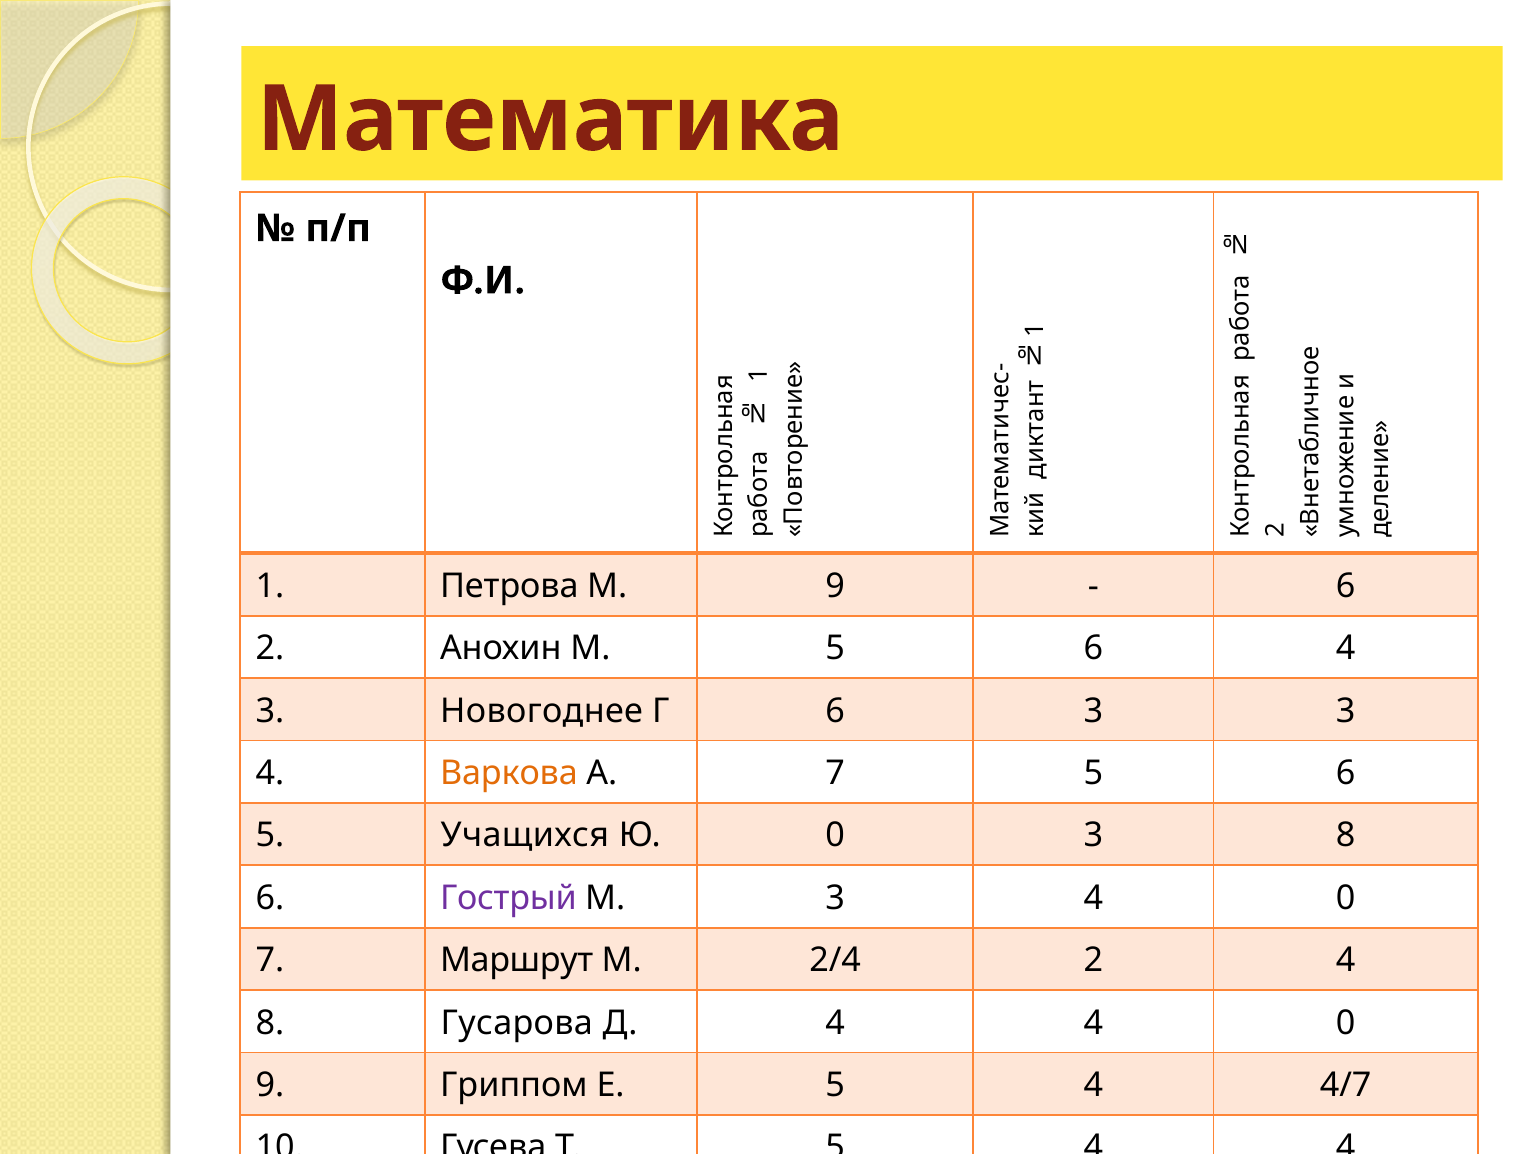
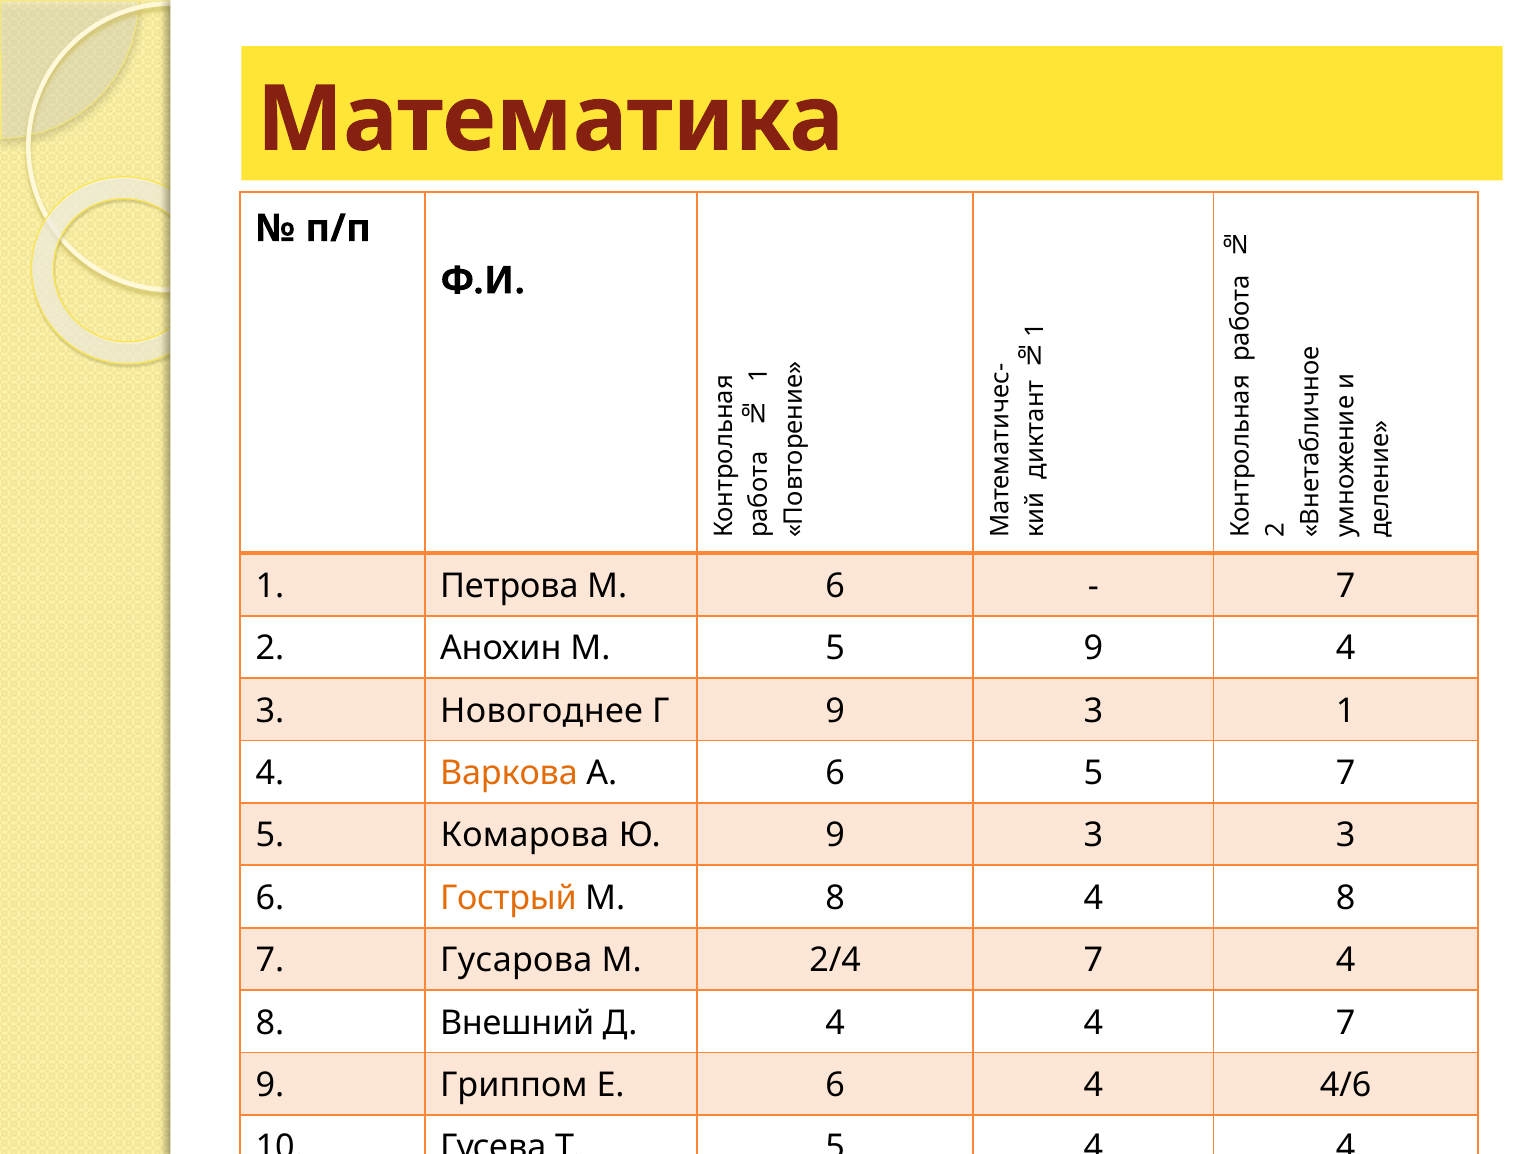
М 9: 9 -> 6 (835, 586)
6: 6 -> 7 (1346, 586)
М 5 6: 6 -> 9 (1093, 648)
Г 6: 6 -> 9 (835, 711)
3 3: 3 -> 1 (1346, 711)
А 7: 7 -> 6 (835, 773)
6: 6 -> 7 (1346, 773)
Учащихся: Учащихся -> Комарова (525, 835)
Ю 0: 0 -> 9 (835, 835)
3 8: 8 -> 3 (1346, 835)
Гострый colour: purple -> orange (508, 898)
М 3: 3 -> 8 (835, 898)
0: 0 -> 8 (1346, 898)
Маршрут: Маршрут -> Гусарова (516, 960)
2/4 2: 2 -> 7 (1093, 960)
Гусарова: Гусарова -> Внешний (517, 1022)
4 4 0: 0 -> 7 (1346, 1022)
Е 5: 5 -> 6 (835, 1085)
4/7: 4/7 -> 4/6 (1346, 1085)
